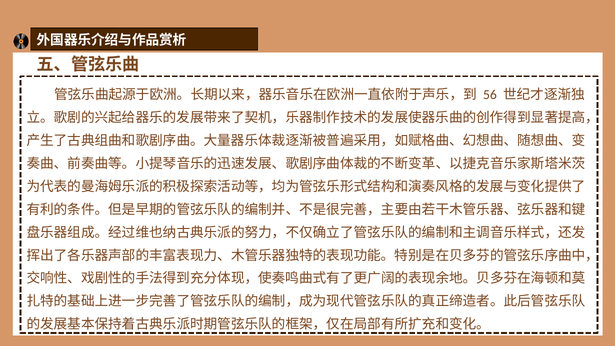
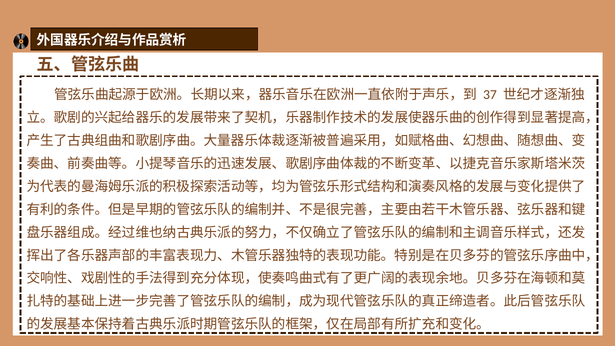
56: 56 -> 37 (490, 95)
